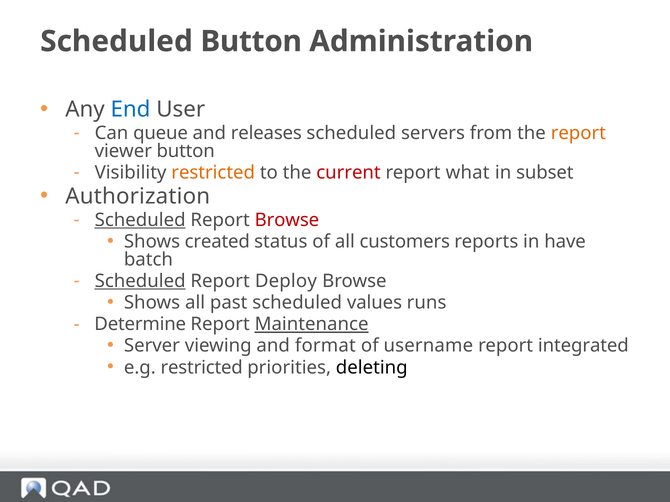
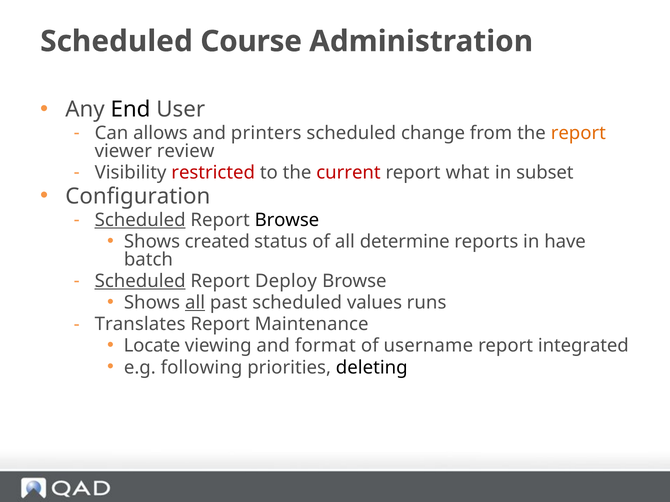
Scheduled Button: Button -> Course (251, 41)
End colour: blue -> black (131, 110)
queue: queue -> allows (160, 133)
releases: releases -> printers (266, 133)
servers: servers -> change (433, 133)
viewer button: button -> review (186, 151)
restricted colour: orange -> red (213, 173)
Authorization: Authorization -> Configuration (138, 197)
Browse colour: red -> black (287, 220)
customers: customers -> determine (405, 242)
all underline: none -> present (195, 303)
Determine: Determine -> Translates (140, 325)
Maintenance underline: present -> none (312, 325)
Server: Server -> Locate (152, 346)
e.g restricted: restricted -> following (202, 368)
